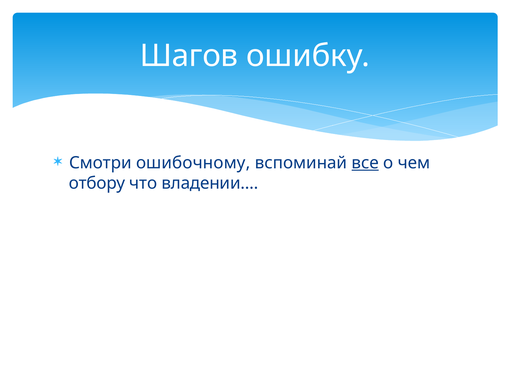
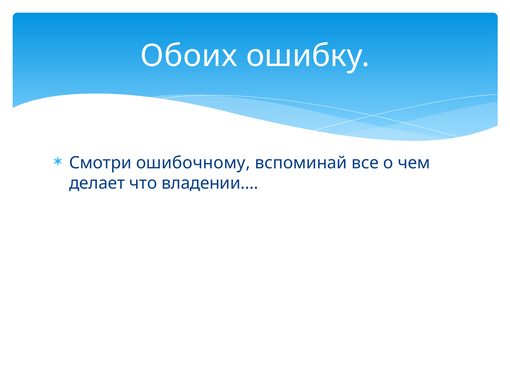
Шагов: Шагов -> Обоих (189, 56)
все underline: present -> none (365, 163)
отбору: отбору -> делает (97, 184)
